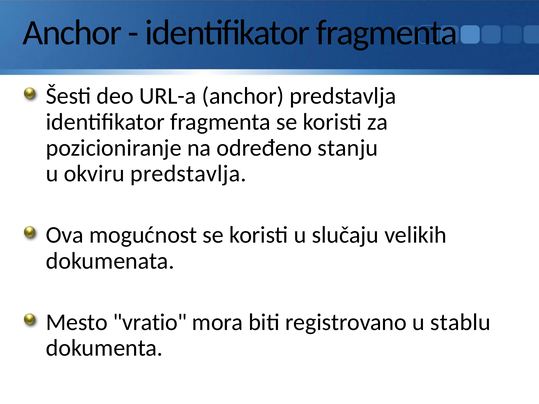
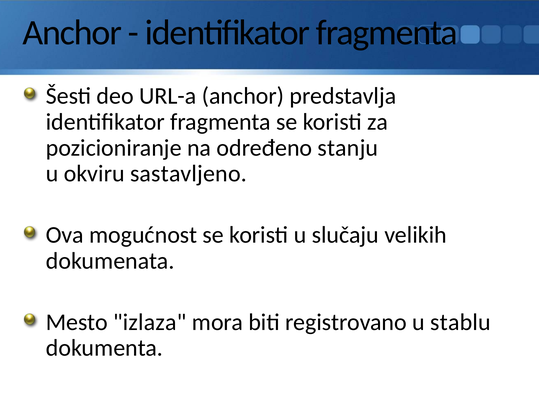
okviru predstavlja: predstavlja -> sastavljeno (188, 174)
vratio: vratio -> izlaza (150, 322)
